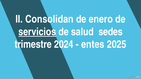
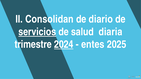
enero: enero -> diario (101, 19)
sedes: sedes -> diaria (110, 32)
2024 underline: none -> present (64, 45)
